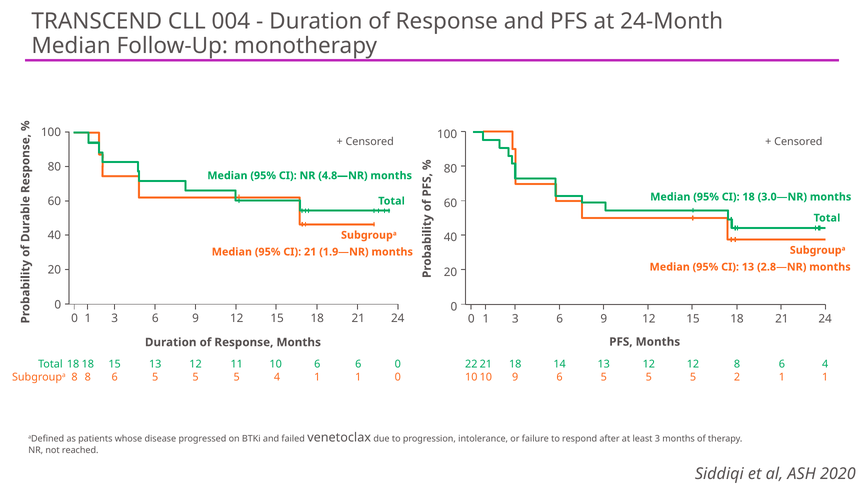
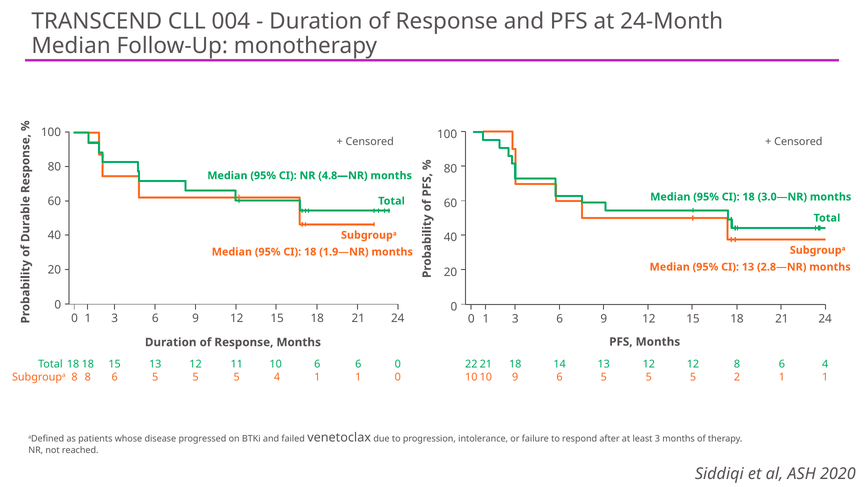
21: 21 -> 18 (310, 252)
